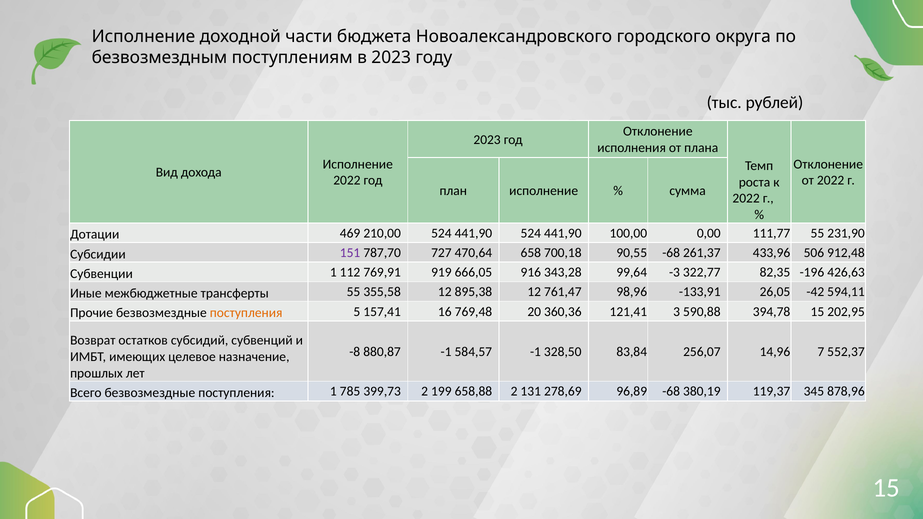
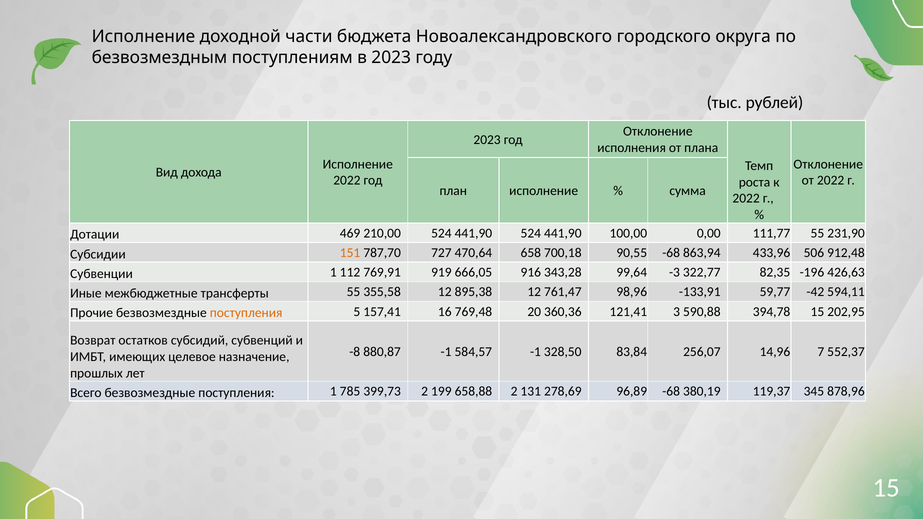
151 colour: purple -> orange (350, 253)
261,37: 261,37 -> 863,94 (702, 253)
26,05: 26,05 -> 59,77 (775, 292)
